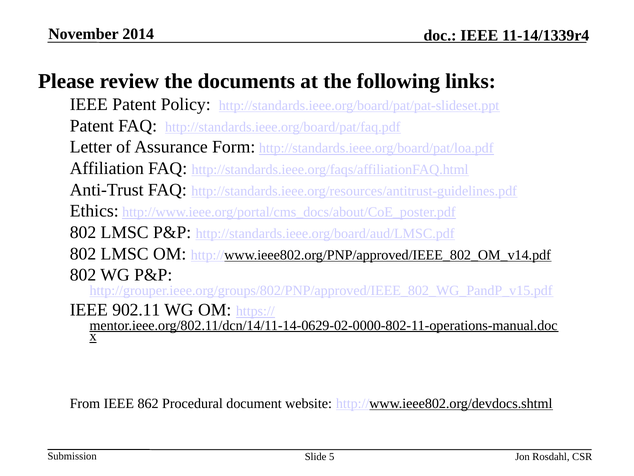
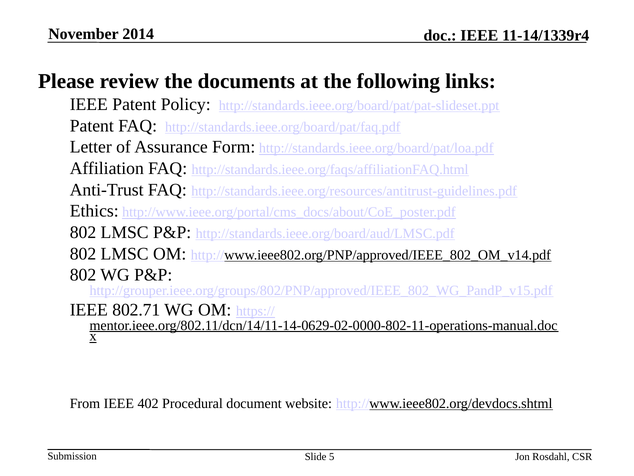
902.11: 902.11 -> 802.71 (136, 310)
862: 862 -> 402 (148, 403)
